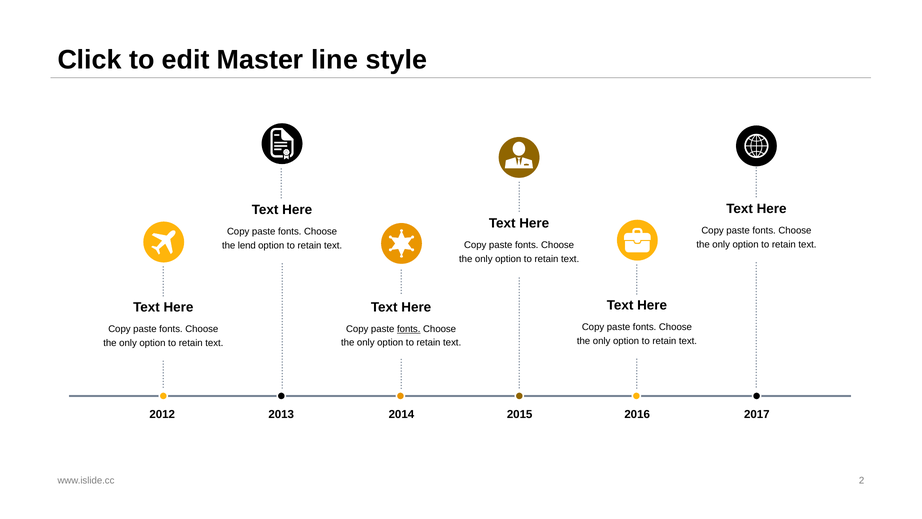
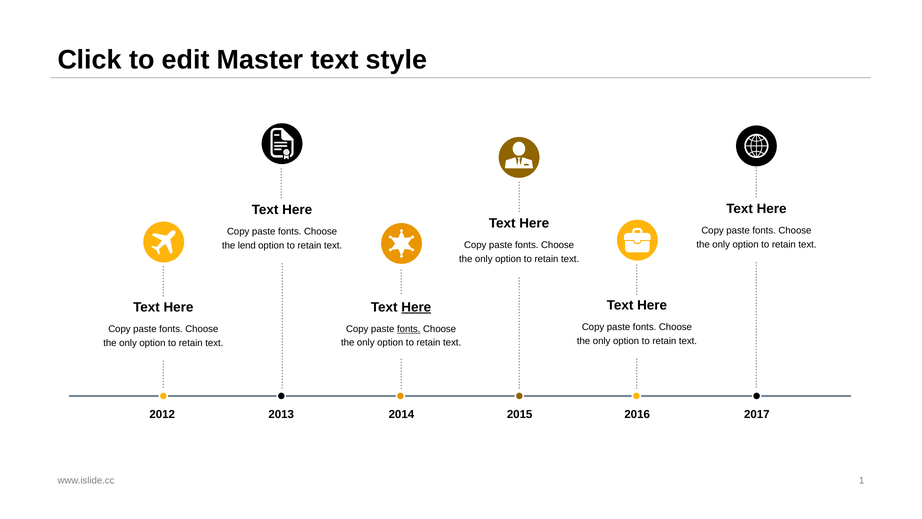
Master line: line -> text (335, 60)
Here underline: none -> present (416, 307)
2: 2 -> 1 (862, 480)
